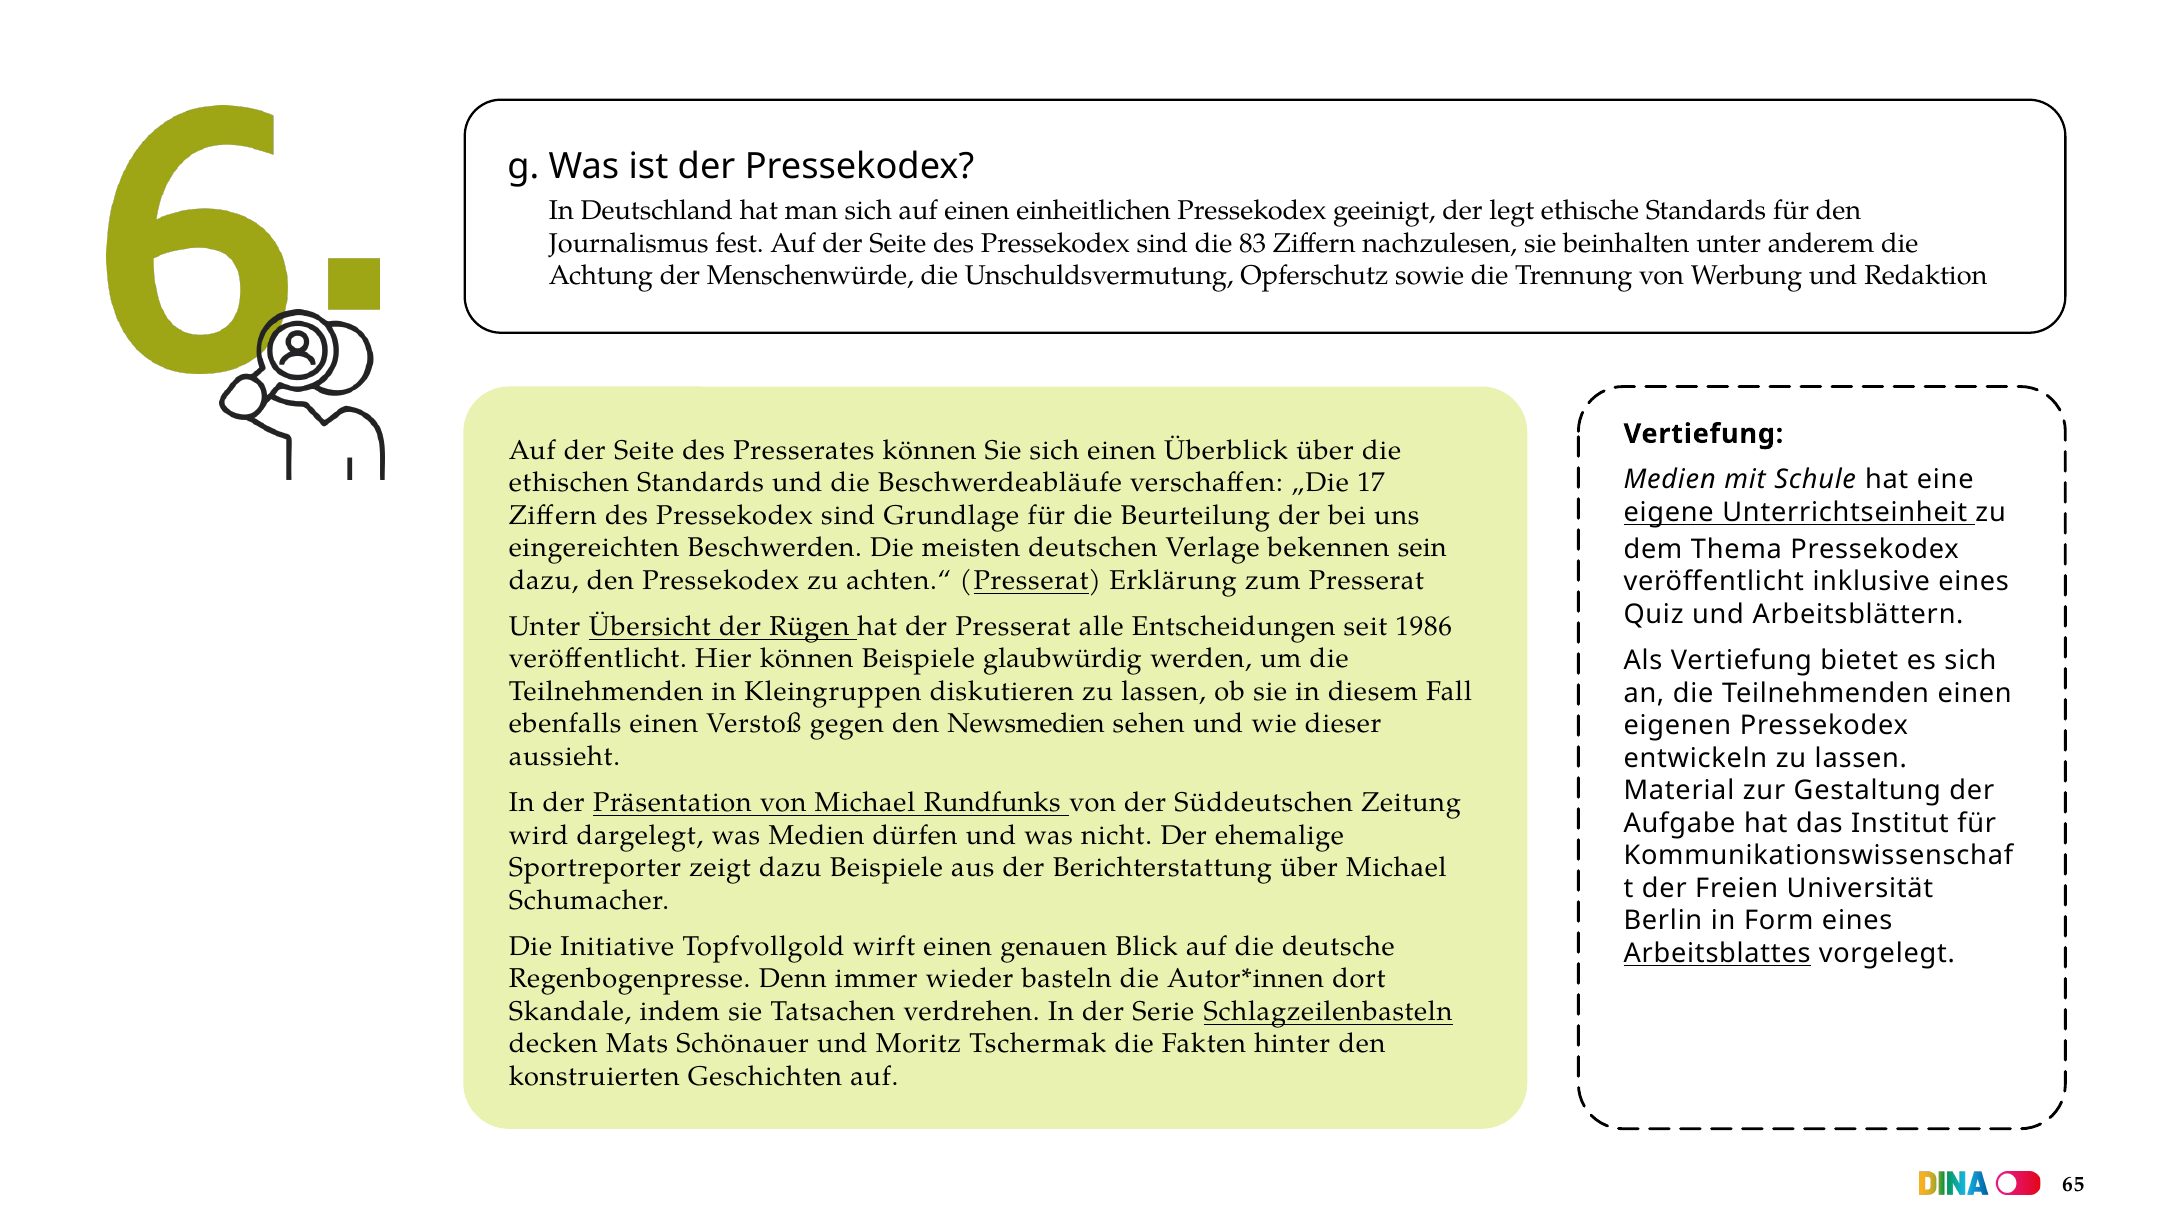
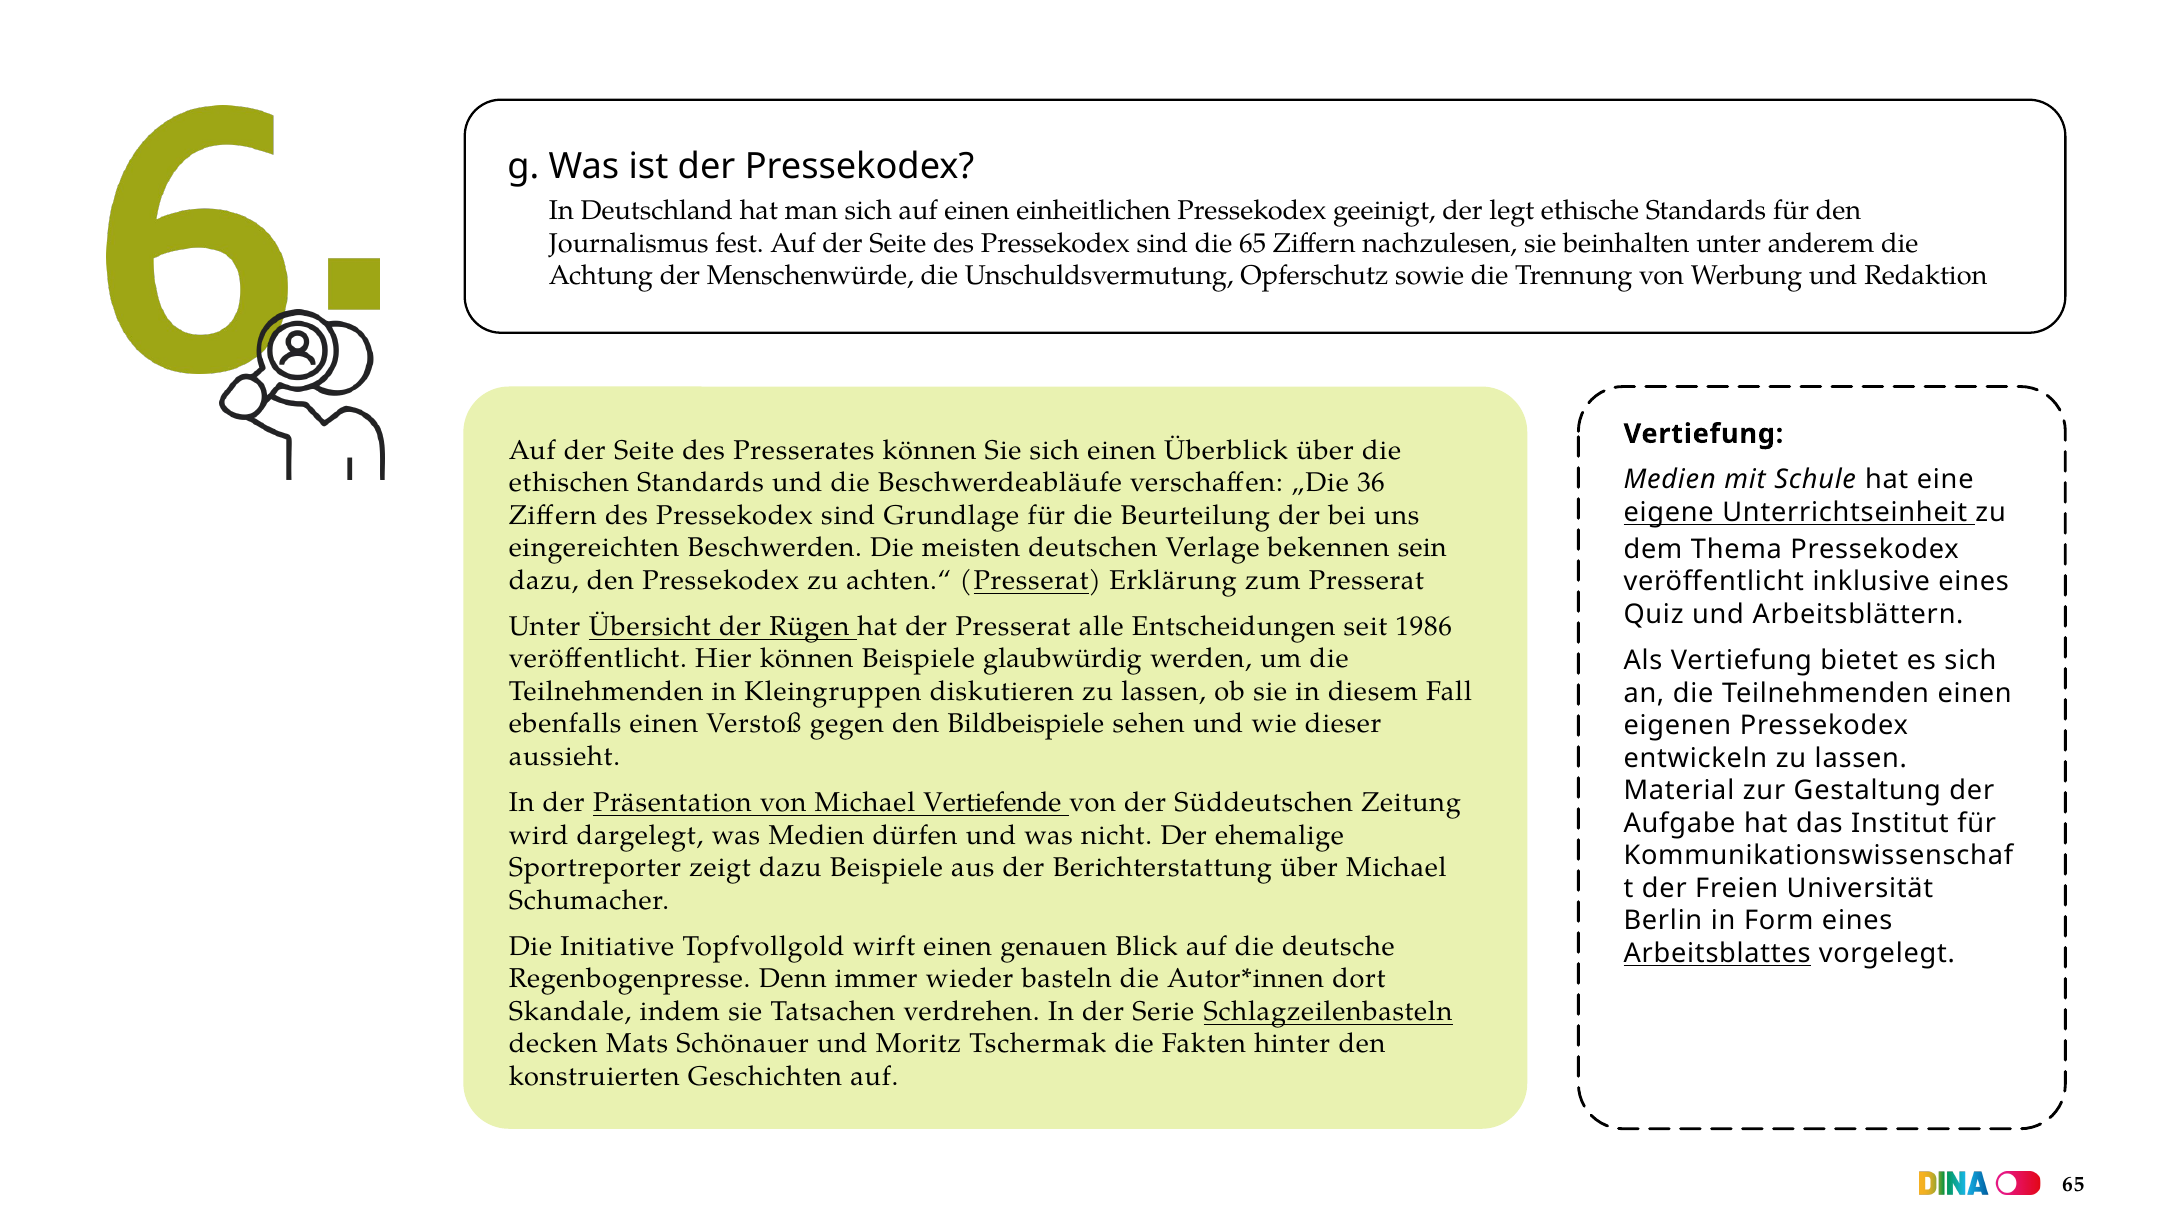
die 83: 83 -> 65 (1253, 243)
17: 17 -> 36 (1371, 483)
Newsmedien: Newsmedien -> Bildbeispiele (1026, 724)
Rundfunks: Rundfunks -> Vertiefende (992, 803)
